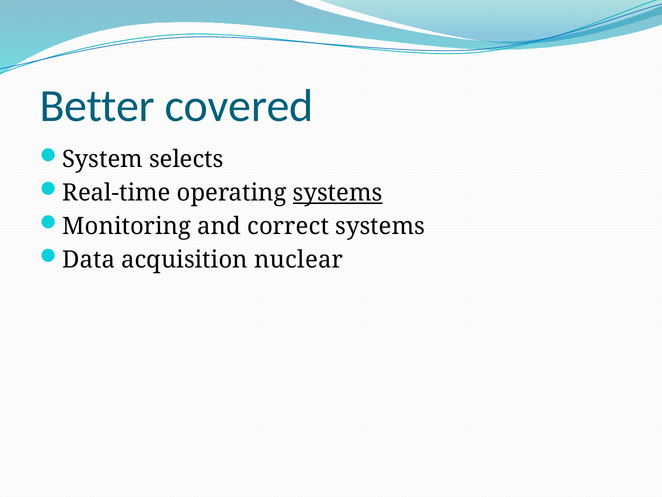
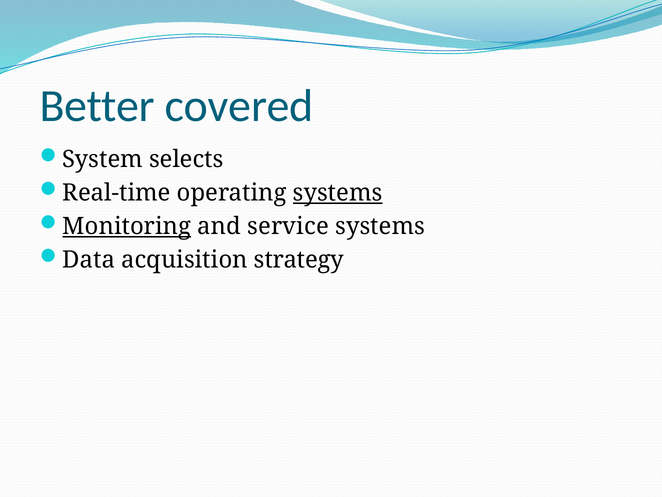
Monitoring underline: none -> present (127, 226)
correct: correct -> service (288, 226)
nuclear: nuclear -> strategy (299, 260)
